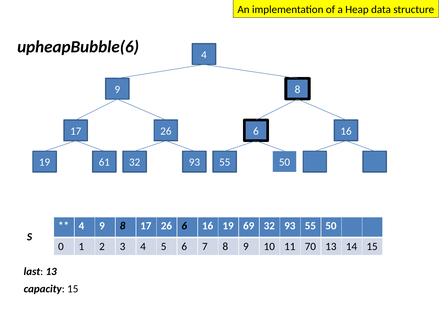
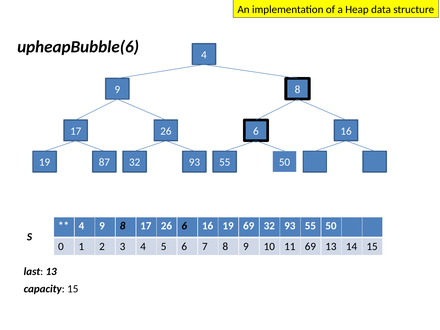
61: 61 -> 87 (104, 162)
11 70: 70 -> 69 (310, 247)
